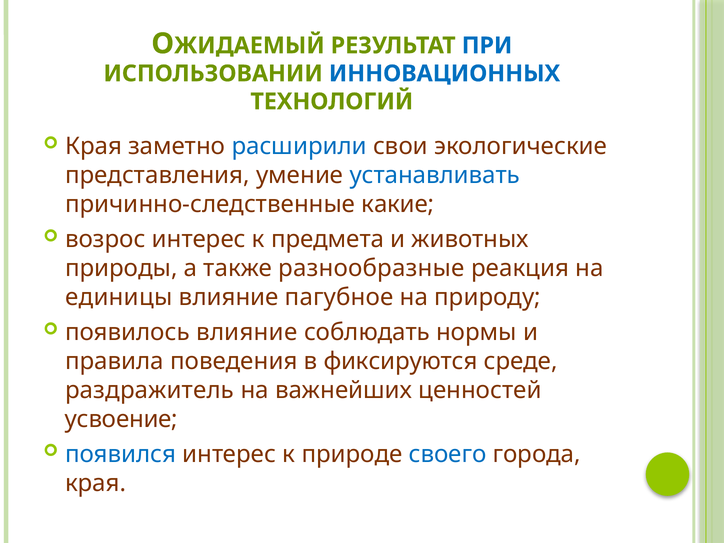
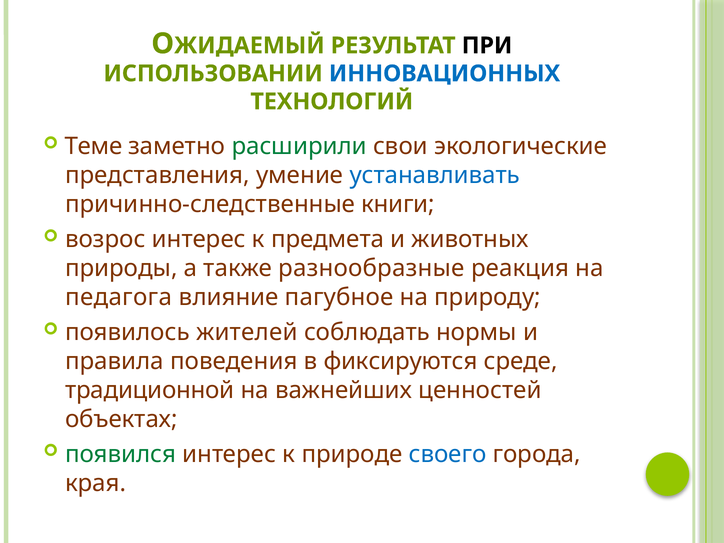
ПРИ colour: blue -> black (487, 46)
Края: Края -> Теме (94, 146)
расширили colour: blue -> green (299, 146)
какие: какие -> книги (398, 204)
единицы: единицы -> педагога (119, 297)
появилось влияние: влияние -> жителей (247, 332)
раздражитель: раздражитель -> традиционной (150, 390)
усвоение: усвоение -> объектах (121, 419)
появился colour: blue -> green (121, 454)
